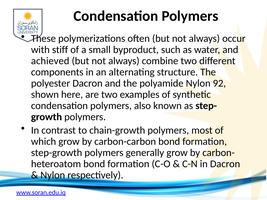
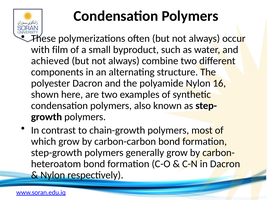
stiff: stiff -> film (60, 50)
92: 92 -> 16 (219, 83)
